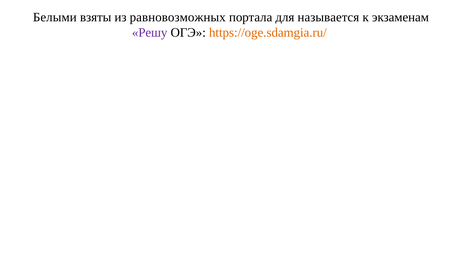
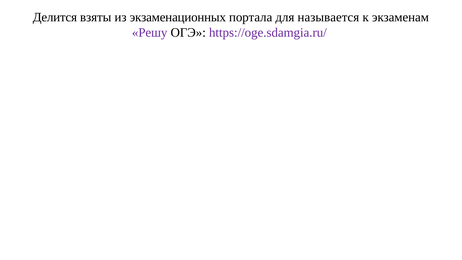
Белыми: Белыми -> Делится (55, 17)
равновозможных: равновозможных -> экзаменационных (178, 17)
https://oge.sdamgia.ru/ colour: orange -> purple (268, 33)
